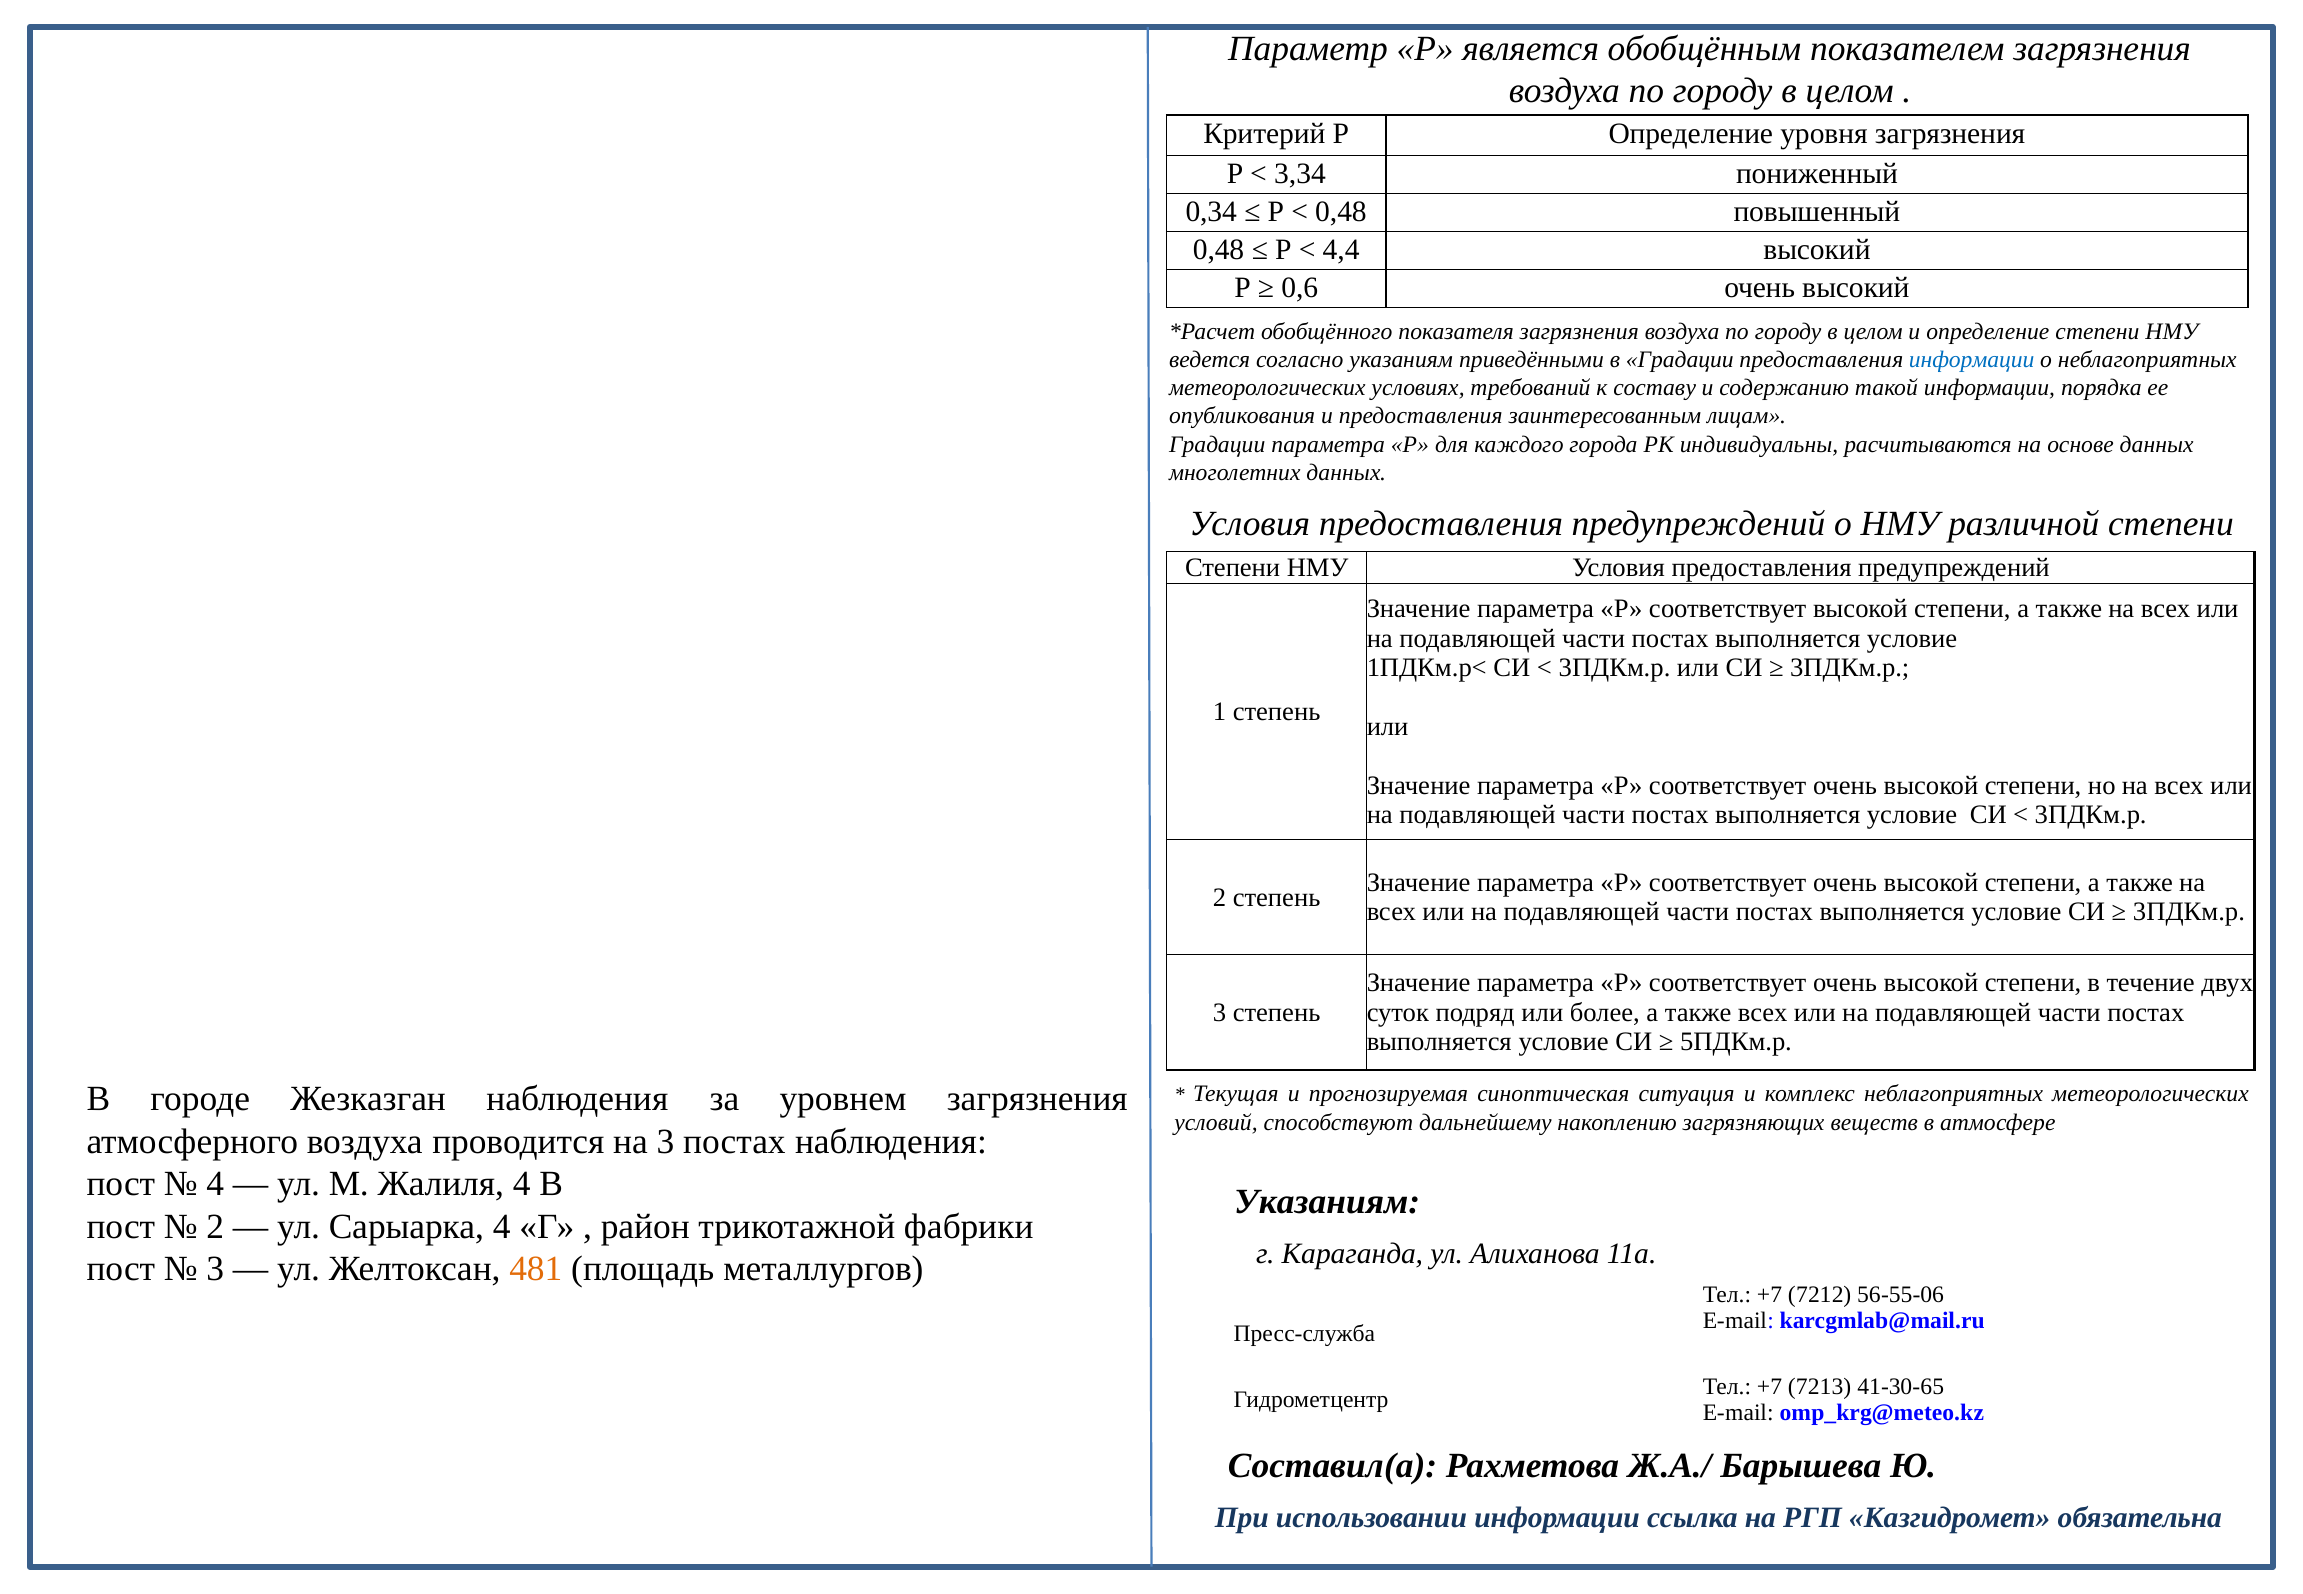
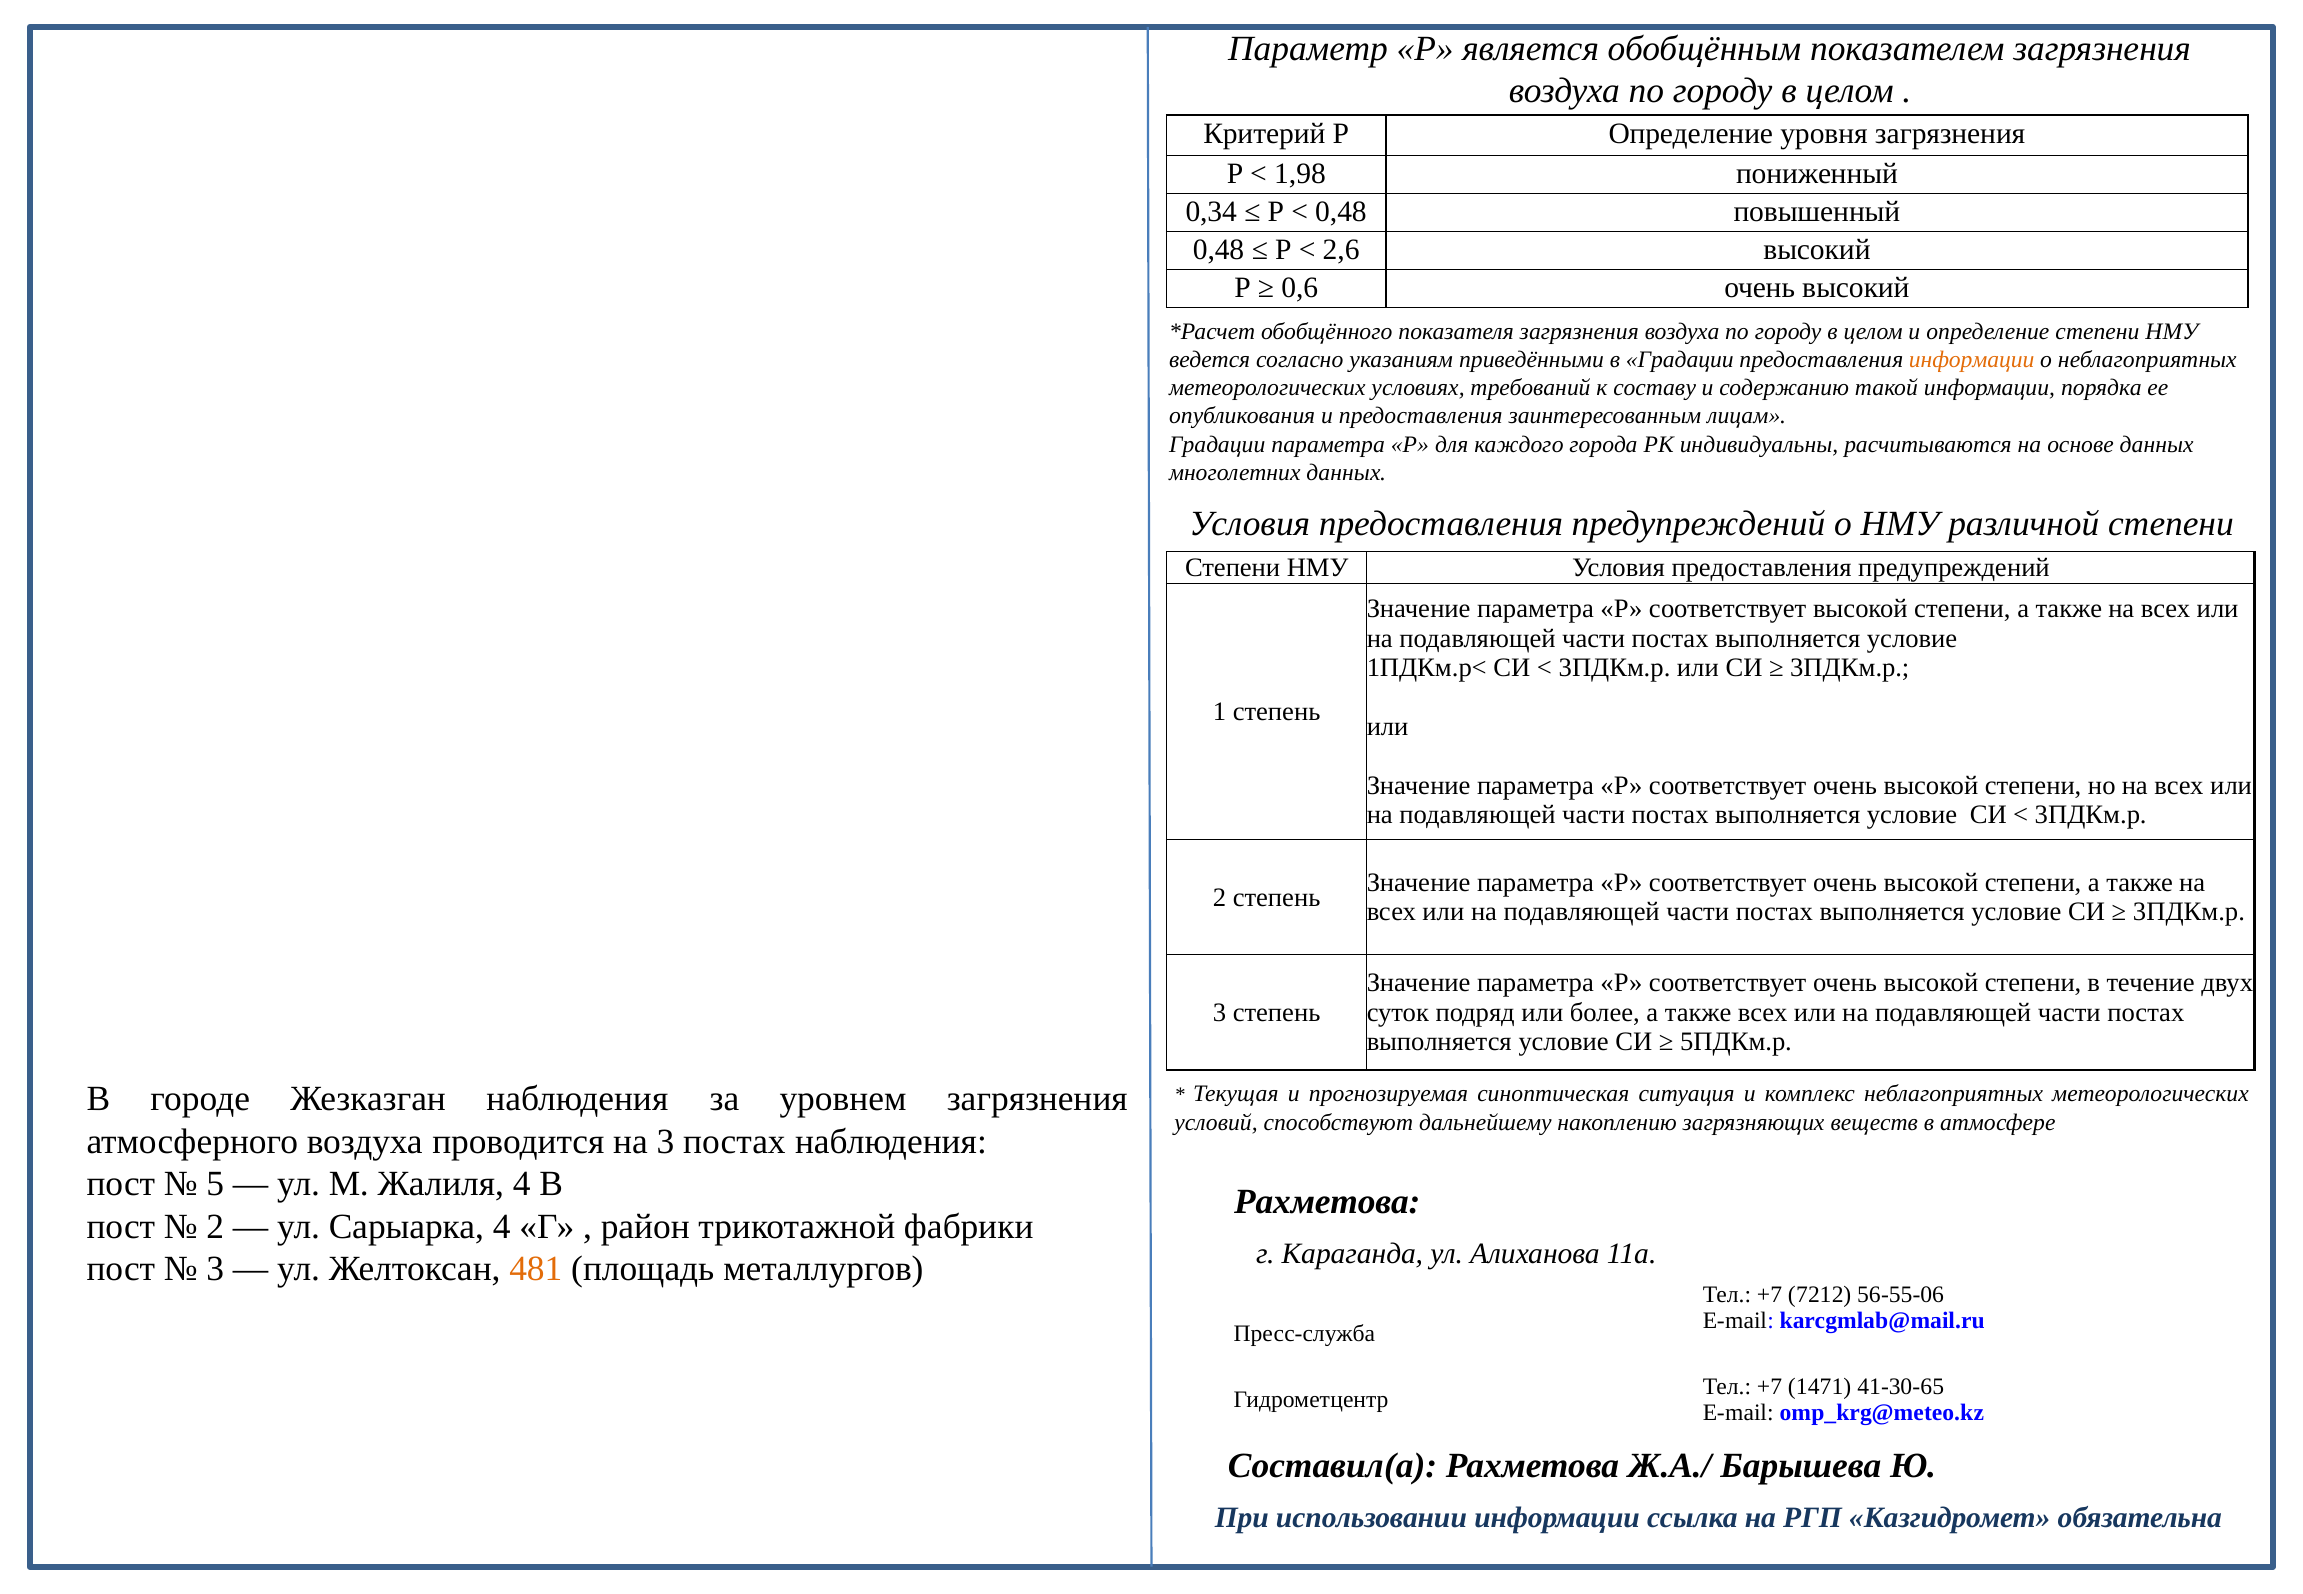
3,34: 3,34 -> 1,98 (1300, 174)
4,4: 4,4 -> 2,6 (1341, 250)
информации colour: blue -> orange (1972, 360)
4: 4 -> 5 (215, 1184)
Указаниям: Указаниям -> Рахметова (1327, 1202)
7213: 7213 -> 1471 (1820, 1387)
